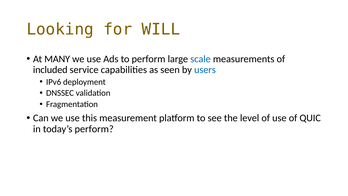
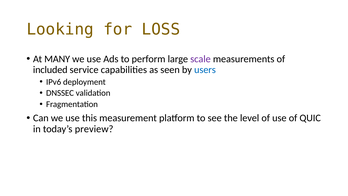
WILL: WILL -> LOSS (161, 29)
scale colour: blue -> purple (200, 59)
today’s perform: perform -> preview (94, 129)
